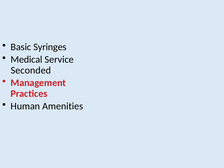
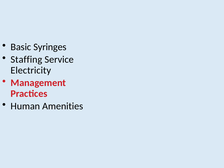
Medical: Medical -> Staffing (26, 60)
Seconded: Seconded -> Electricity (31, 70)
